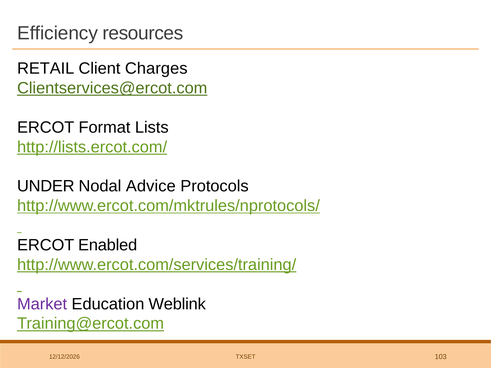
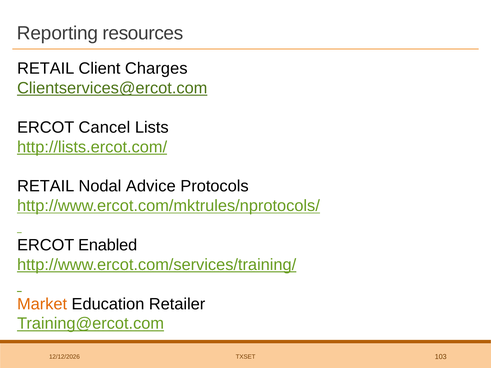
Efficiency: Efficiency -> Reporting (58, 33)
Format: Format -> Cancel (104, 127)
UNDER: UNDER -> RETAIL (46, 186)
Market colour: purple -> orange (42, 304)
Weblink: Weblink -> Retailer (177, 304)
